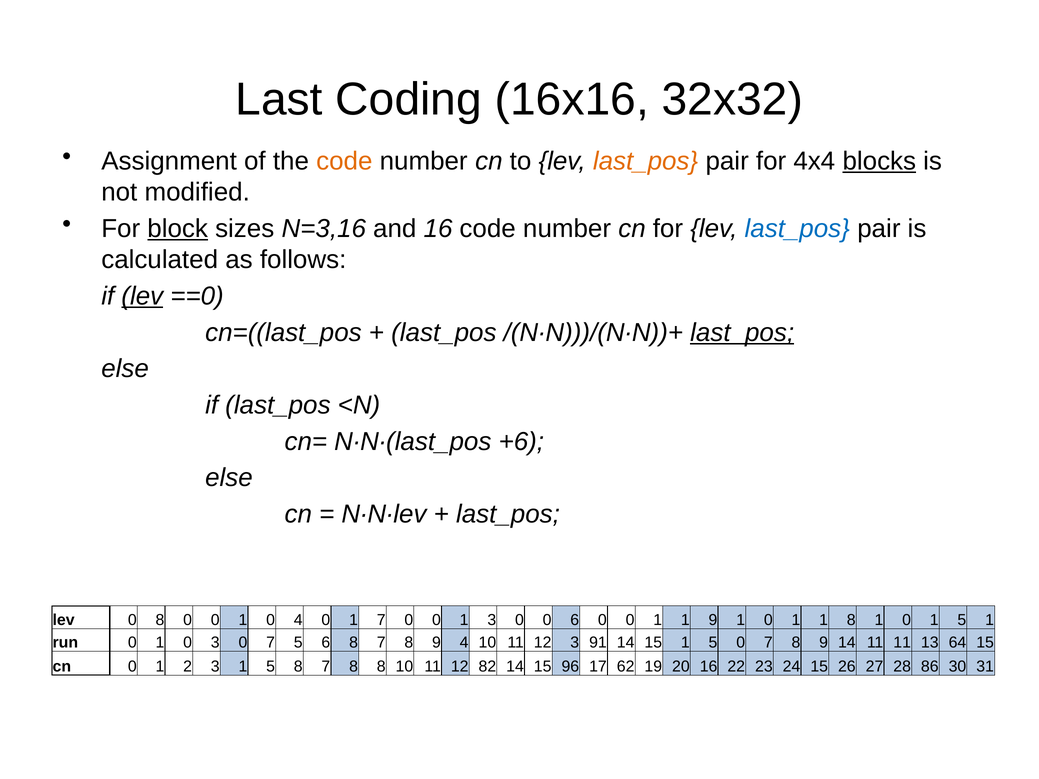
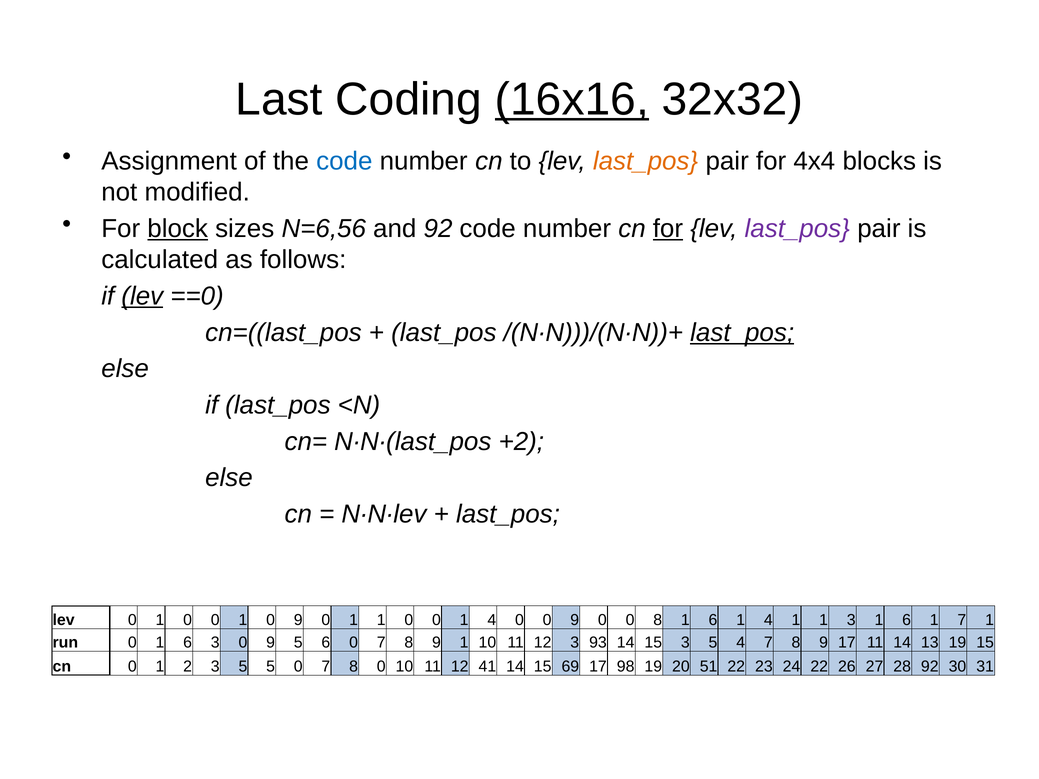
16x16 underline: none -> present (572, 99)
code colour: orange -> blue (344, 161)
blocks underline: present -> none (879, 161)
N=3,16: N=3,16 -> N=6,56 (324, 229)
and 16: 16 -> 92 (438, 229)
for underline: none -> present (668, 229)
last_pos colour: blue -> purple (797, 229)
+6: +6 -> +2 (521, 442)
lev 0 8: 8 -> 1 (160, 620)
1 0 4: 4 -> 9 (298, 620)
0 1 7: 7 -> 1 (381, 620)
0 1 3: 3 -> 4 (492, 620)
0 0 6: 6 -> 9 (575, 620)
1: 1 -> 8 (658, 620)
9: 9 -> 6 (713, 620)
0: 0 -> 4 (768, 620)
1 8: 8 -> 3 (851, 620)
0: 0 -> 6 (907, 620)
5: 5 -> 7 (962, 620)
run 0 1 0: 0 -> 6 (188, 643)
3 0 7: 7 -> 9 (271, 643)
6 8: 8 -> 0 (354, 643)
9 4: 4 -> 1 (464, 643)
91: 91 -> 93 (598, 643)
15 1: 1 -> 3 (685, 643)
5 0: 0 -> 4 (741, 643)
9 14: 14 -> 17 (847, 643)
11 11: 11 -> 14 (902, 643)
13 64: 64 -> 19 (957, 643)
2 3 1: 1 -> 5 (243, 667)
5 8: 8 -> 0 (298, 667)
8 8: 8 -> 0 (381, 667)
82: 82 -> 41 (487, 667)
96: 96 -> 69 (570, 667)
62: 62 -> 98 (626, 667)
20 16: 16 -> 51 (709, 667)
24 15: 15 -> 22 (819, 667)
28 86: 86 -> 92 (930, 667)
